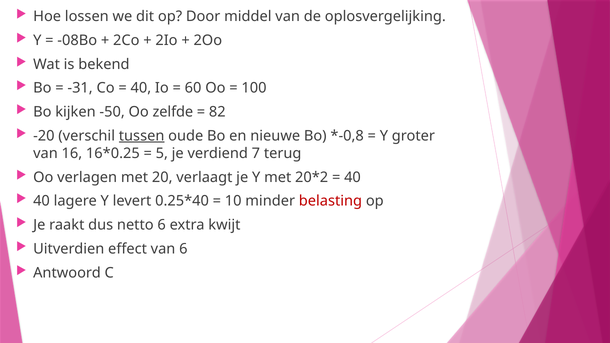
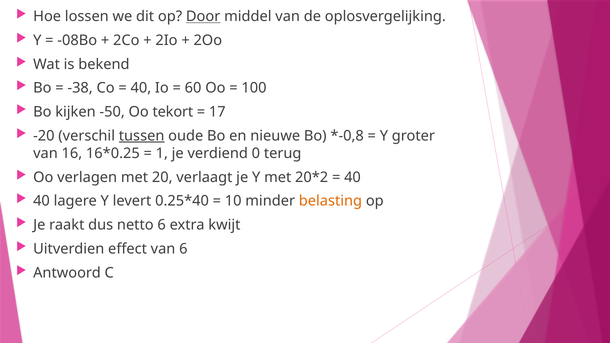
Door underline: none -> present (203, 17)
-31: -31 -> -38 (80, 88)
zelfde: zelfde -> tekort (173, 112)
82: 82 -> 17 (217, 112)
5: 5 -> 1 (162, 153)
7: 7 -> 0 (256, 153)
belasting colour: red -> orange (330, 201)
